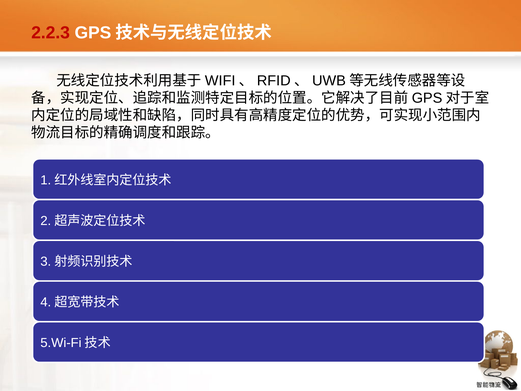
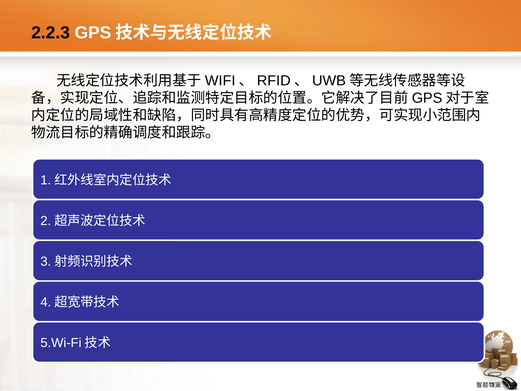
2.2.3 colour: red -> black (51, 33)
